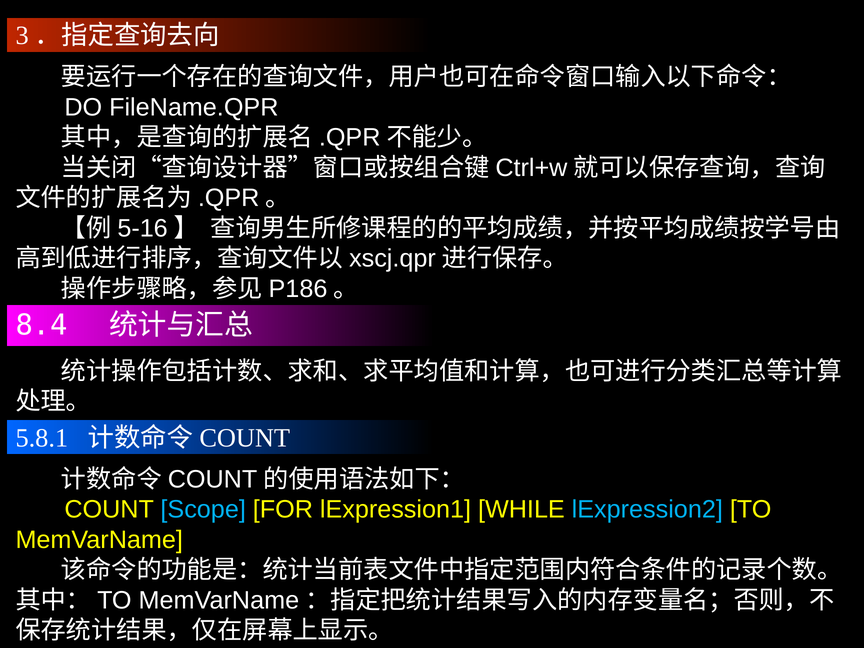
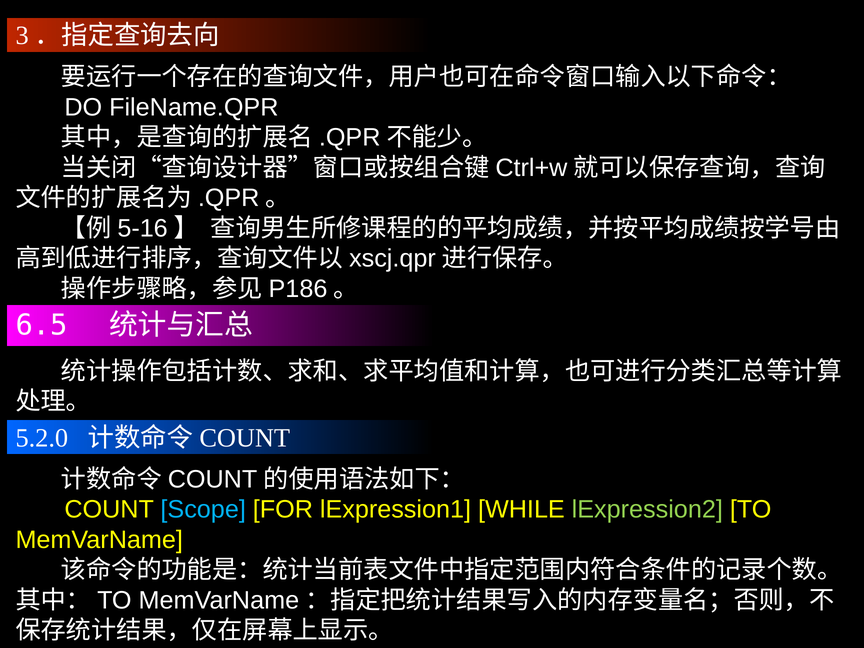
8.4: 8.4 -> 6.5 (41, 325)
5.8.1: 5.8.1 -> 5.2.0 (42, 438)
lExpression2 colour: light blue -> light green (647, 510)
